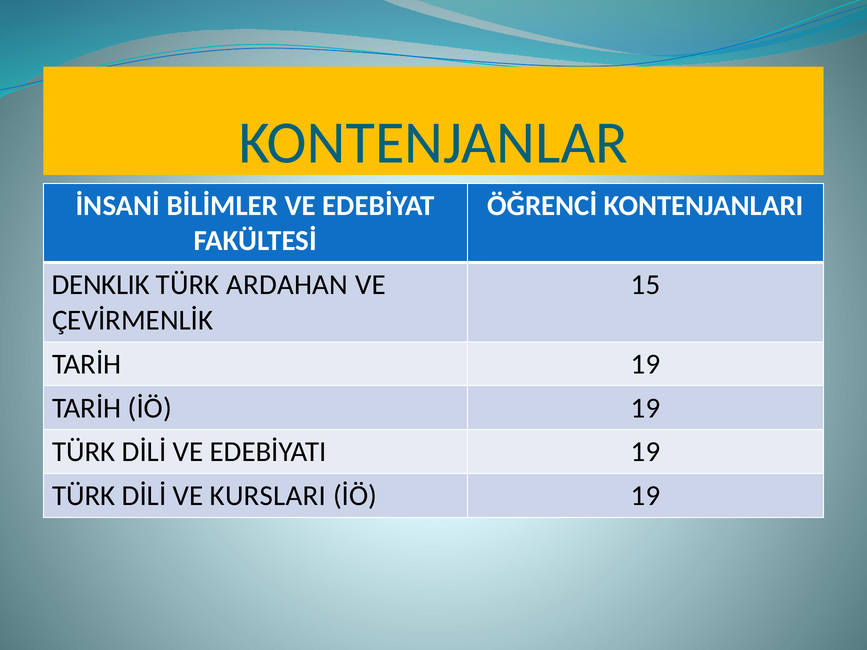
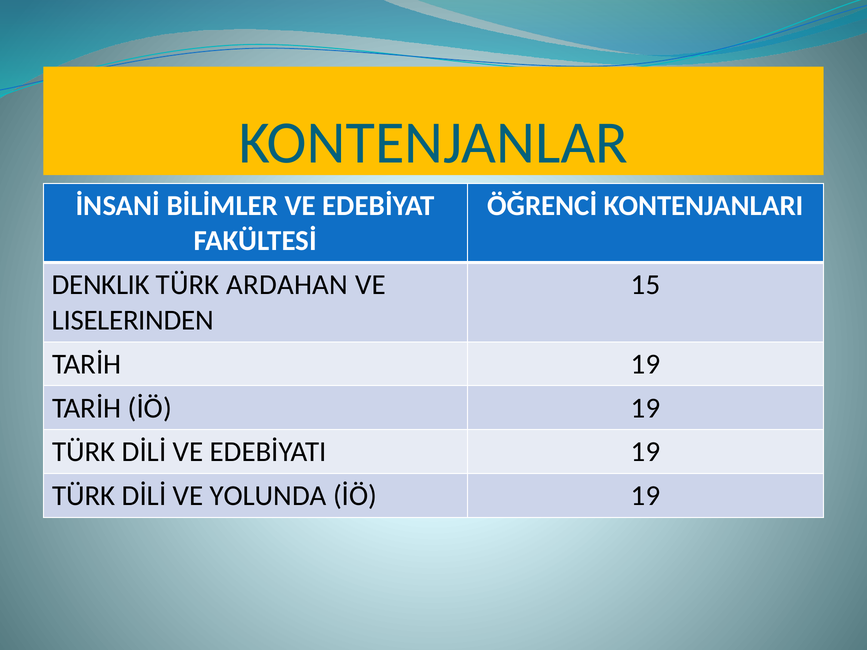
ÇEVİRMENLİK: ÇEVİRMENLİK -> LISELERINDEN (133, 320)
KURSLARI: KURSLARI -> YOLUNDA (268, 496)
